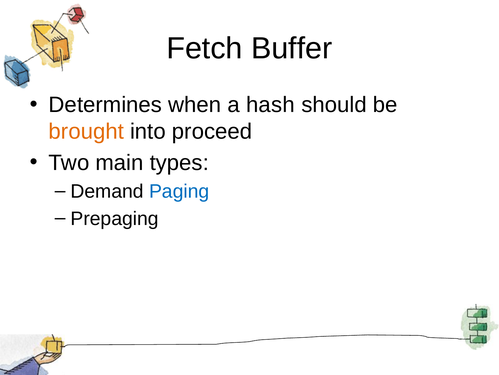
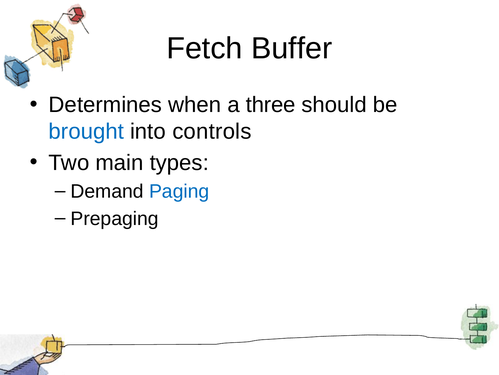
hash: hash -> three (271, 105)
brought colour: orange -> blue (86, 131)
proceed: proceed -> controls (212, 131)
